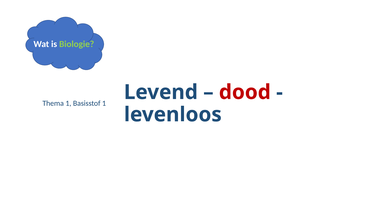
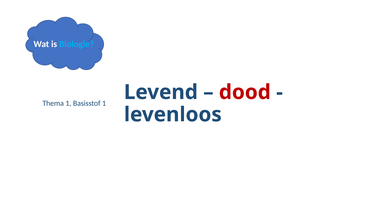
Biologie colour: light green -> light blue (77, 44)
